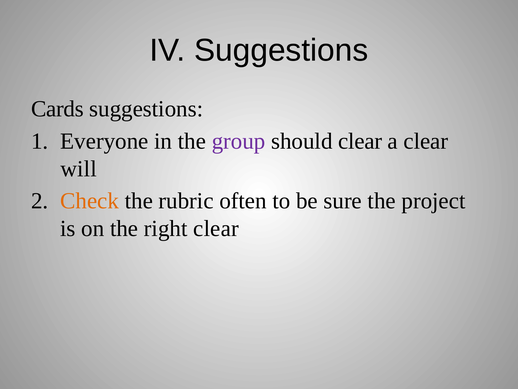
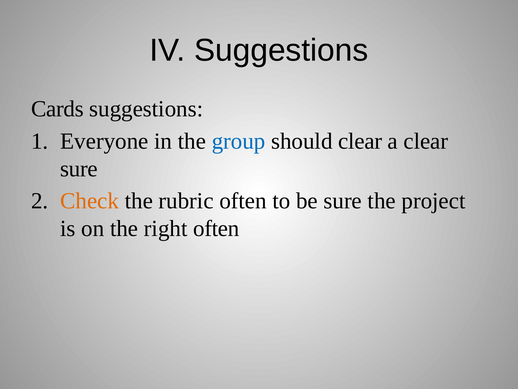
group colour: purple -> blue (239, 141)
will: will -> sure (79, 169)
right clear: clear -> often (216, 228)
